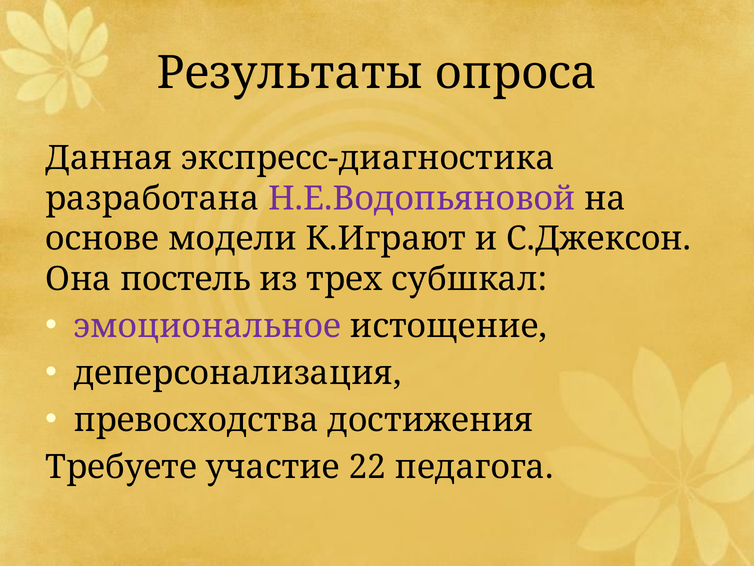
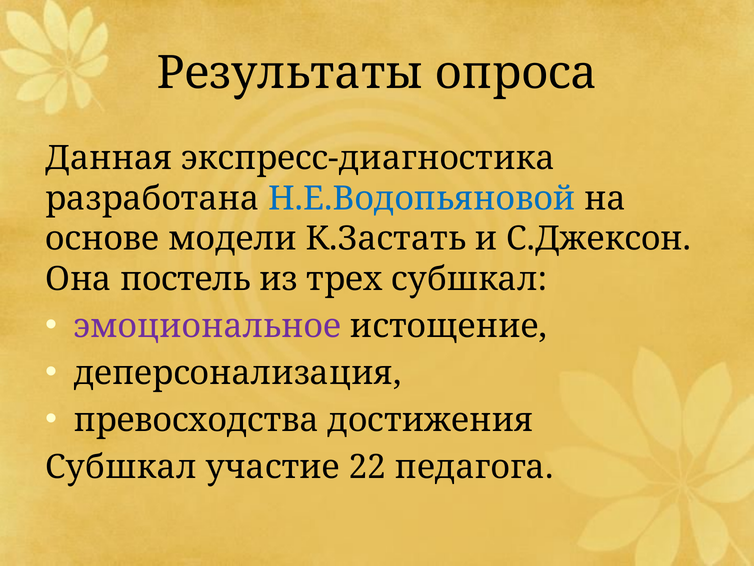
Н.Е.Водопьяновой colour: purple -> blue (422, 198)
К.Играют: К.Играют -> К.Застать (386, 239)
Требуете: Требуете -> Субшкал (121, 467)
